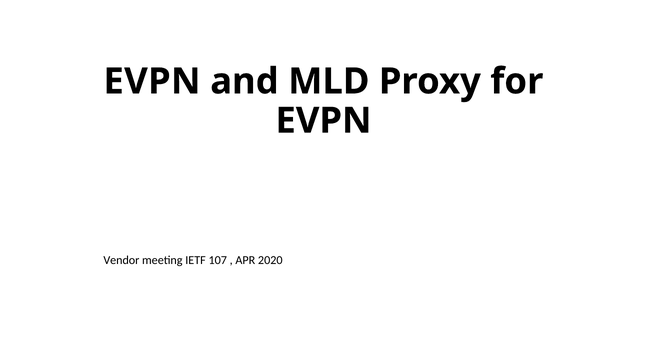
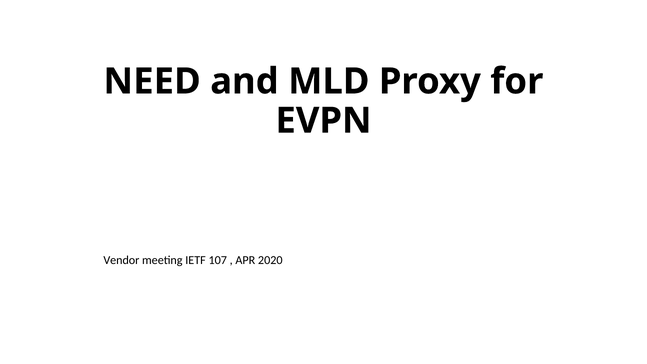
EVPN: EVPN -> NEED (152, 81)
